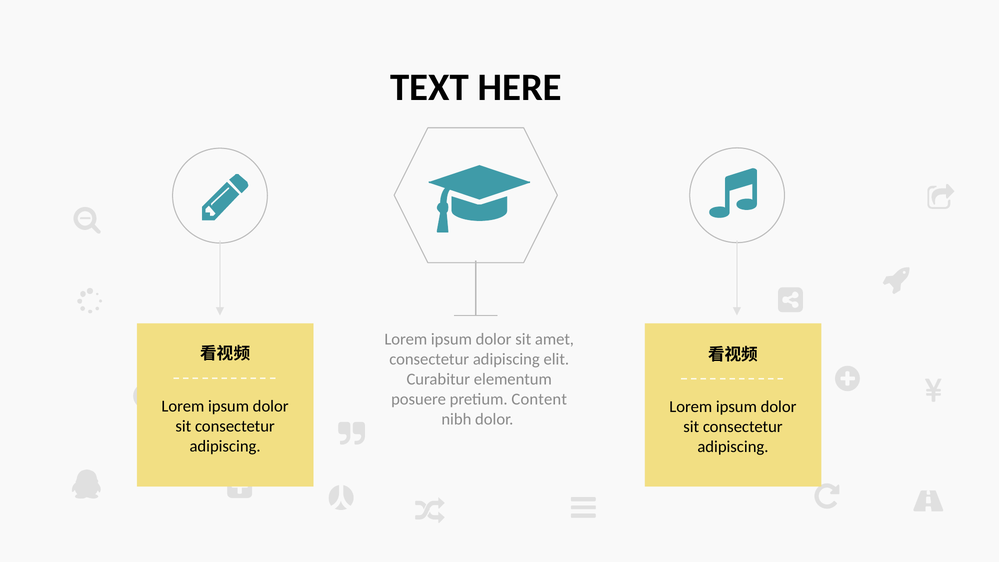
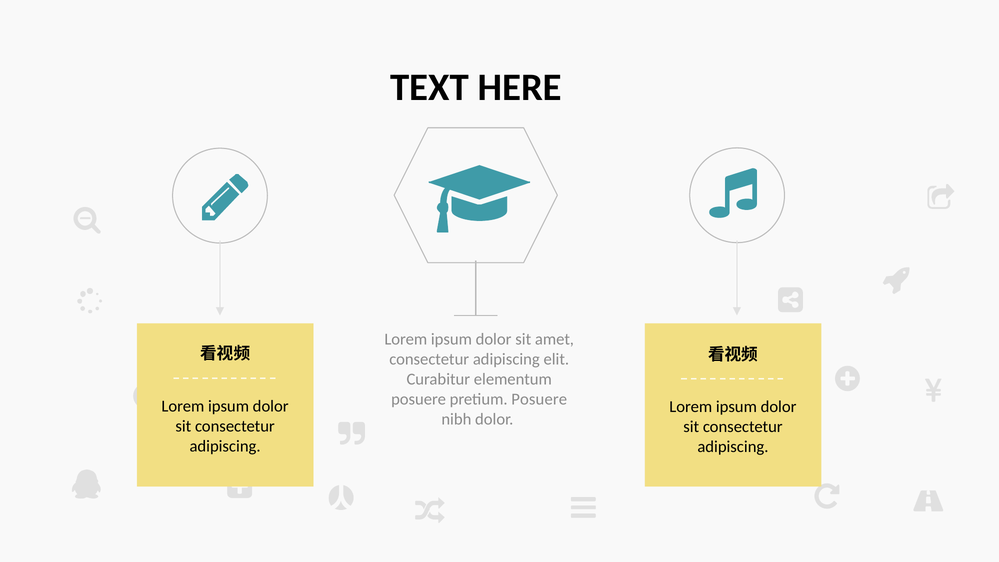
pretium Content: Content -> Posuere (539, 399)
